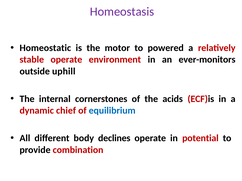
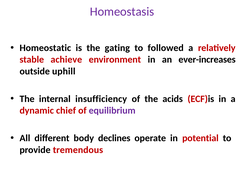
motor: motor -> gating (117, 48)
powered: powered -> followed (166, 48)
stable operate: operate -> achieve (66, 60)
ever-monitors: ever-monitors -> ever-increases (207, 60)
cornerstones: cornerstones -> insufficiency (101, 99)
equilibrium colour: blue -> purple (112, 111)
combination: combination -> tremendous (78, 150)
